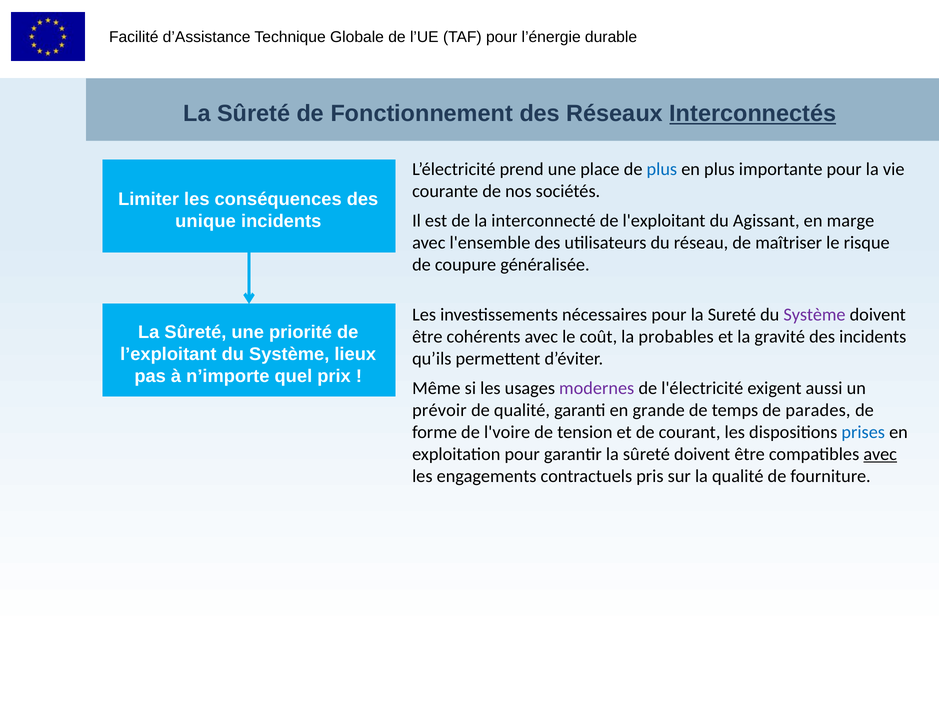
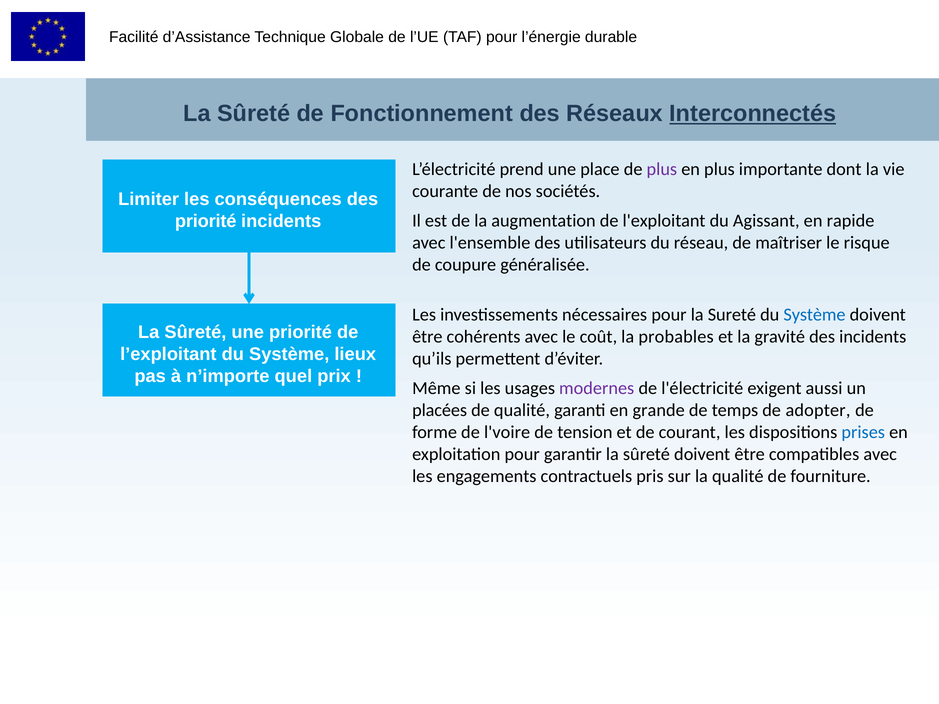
plus colour: blue -> purple (662, 169)
importante pour: pour -> dont (844, 169)
unique: unique -> priorité (206, 221)
interconnecté: interconnecté -> augmentation (543, 221)
marge: marge -> rapide (851, 221)
Système colour: purple -> blue (815, 315)
prévoir: prévoir -> placées (440, 410)
parades: parades -> adopter (818, 410)
avec underline: present -> none (880, 454)
